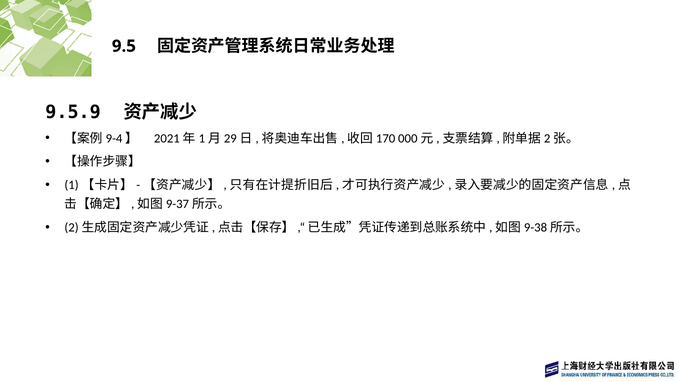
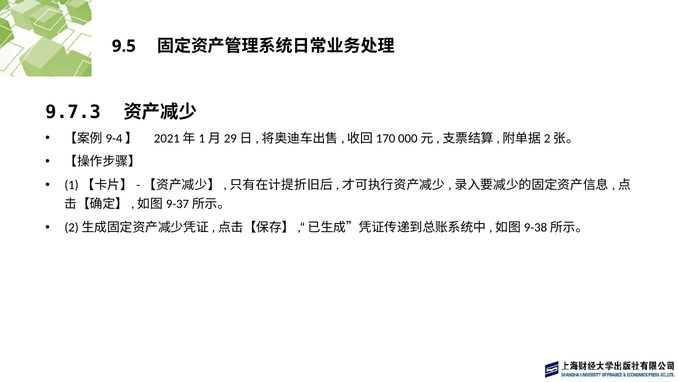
9.5.9: 9.5.9 -> 9.7.3 (73, 112)
